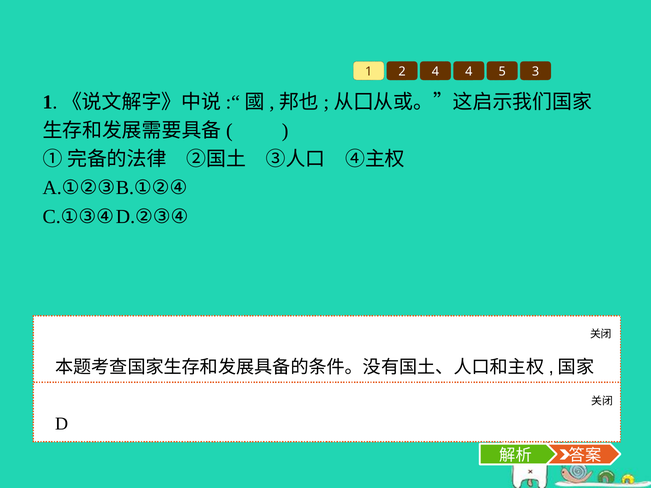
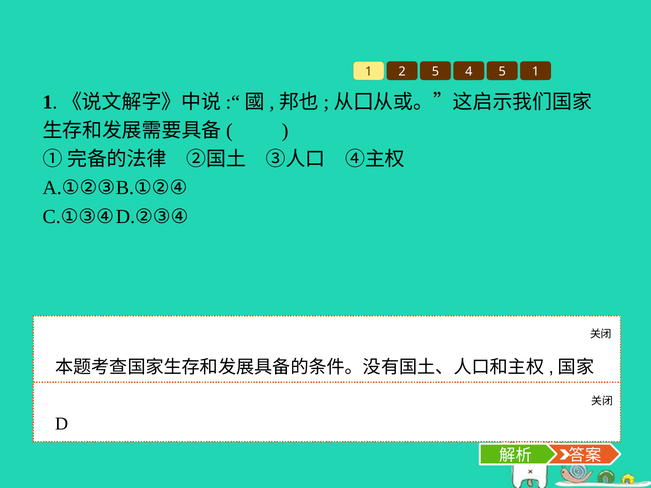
2 4: 4 -> 5 (435, 72)
5 3: 3 -> 1 (536, 72)
